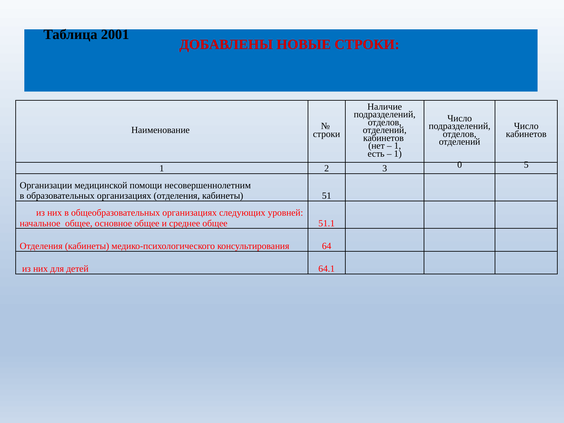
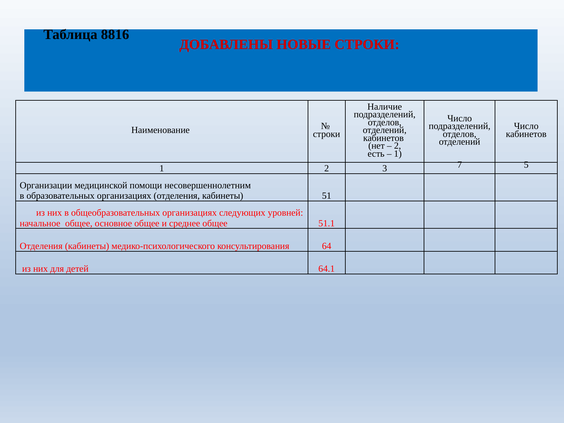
2001: 2001 -> 8816 (115, 35)
1: 1 -> 2 (398, 146)
0: 0 -> 7 (460, 165)
